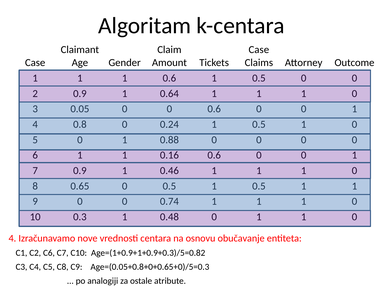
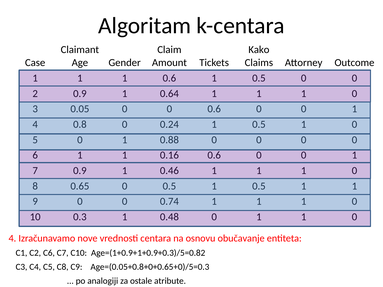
Case: Case -> Kako (259, 50)
